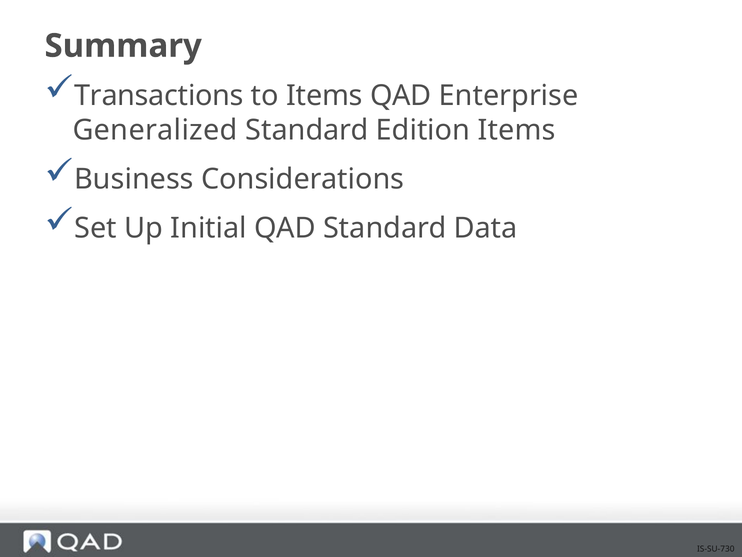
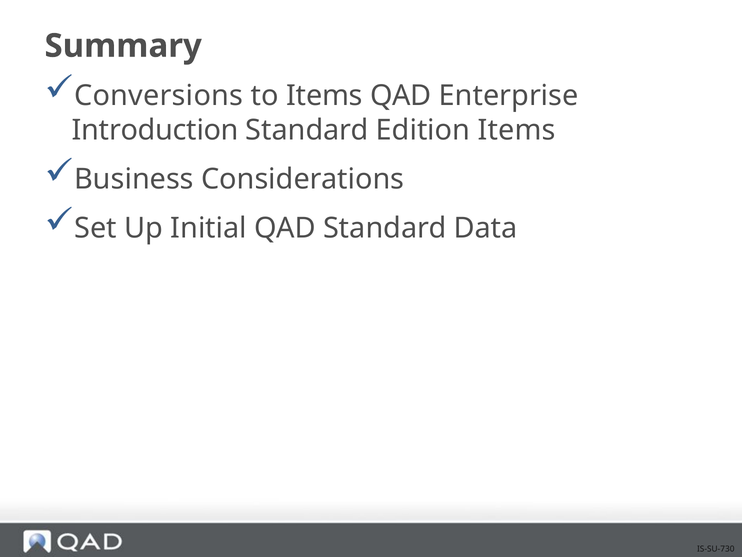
Transactions: Transactions -> Conversions (159, 95)
Generalized: Generalized -> Introduction (155, 130)
